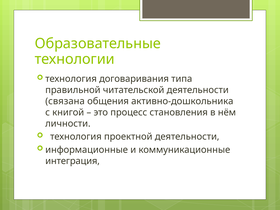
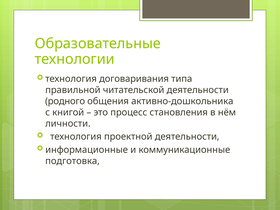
связана: связана -> родного (65, 101)
интеграция: интеграция -> подготовка (72, 161)
